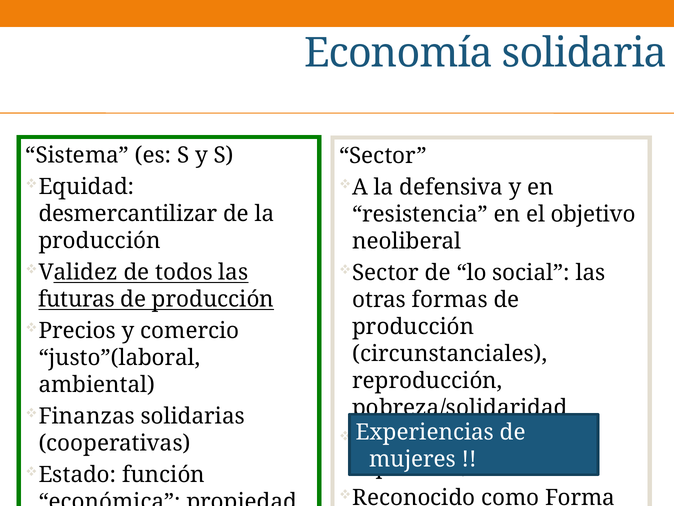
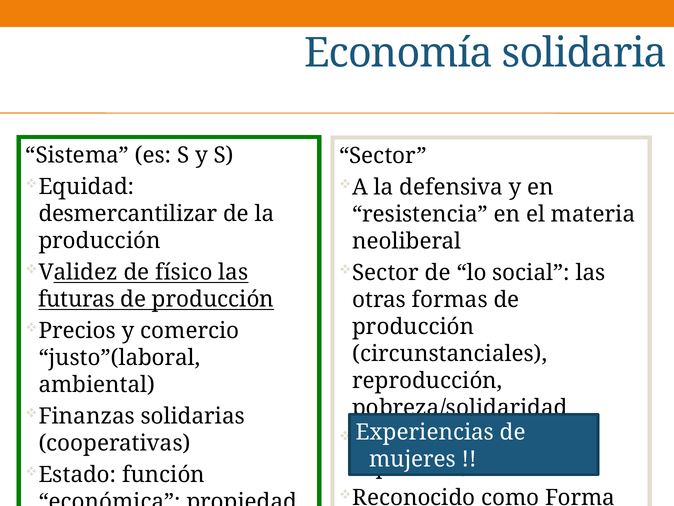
objetivo: objetivo -> materia (593, 214)
todos: todos -> físico (184, 272)
